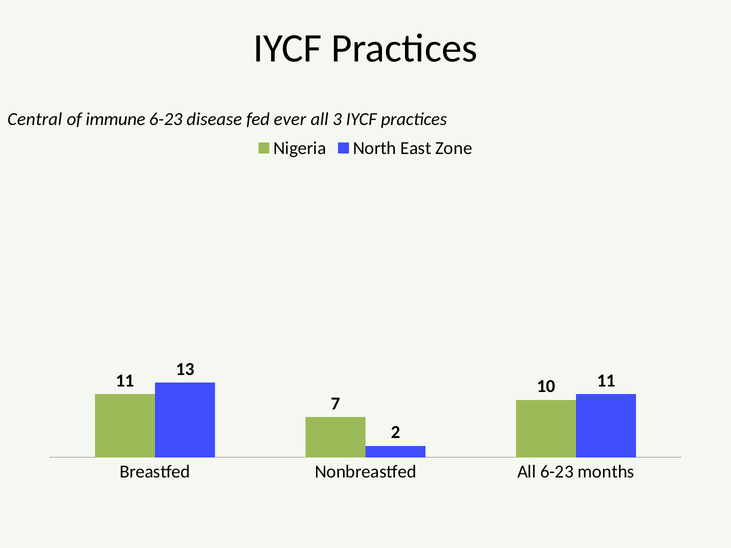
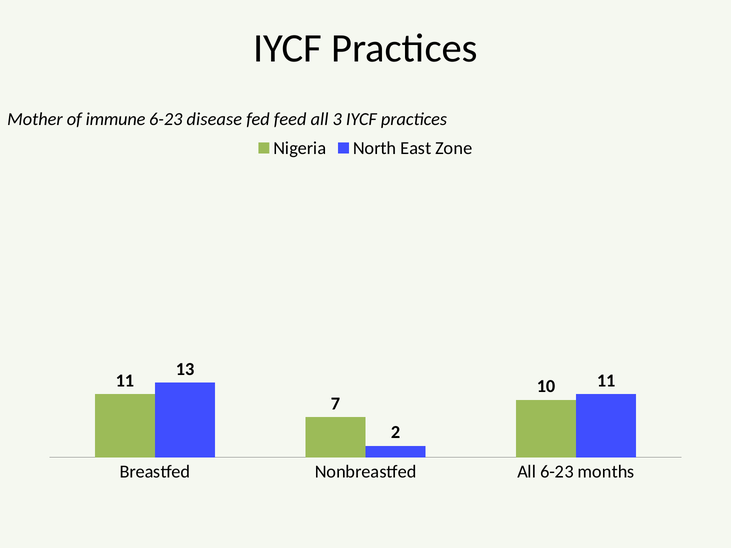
Central: Central -> Mother (35, 119)
ever: ever -> feed (290, 119)
